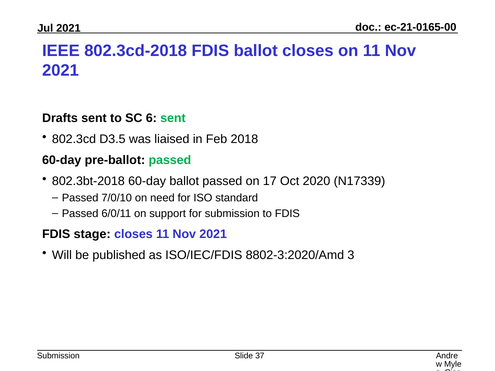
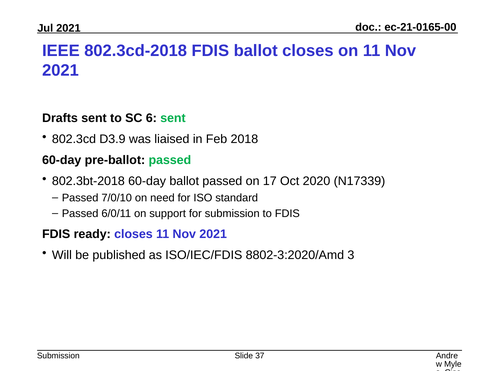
D3.5: D3.5 -> D3.9 (112, 139)
stage: stage -> ready (92, 234)
